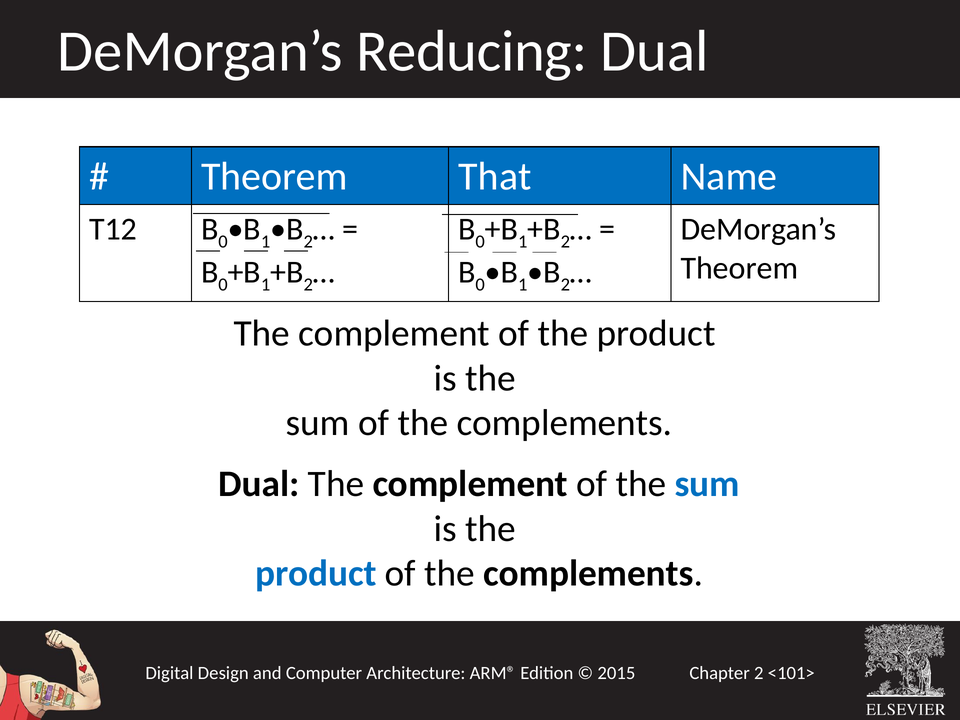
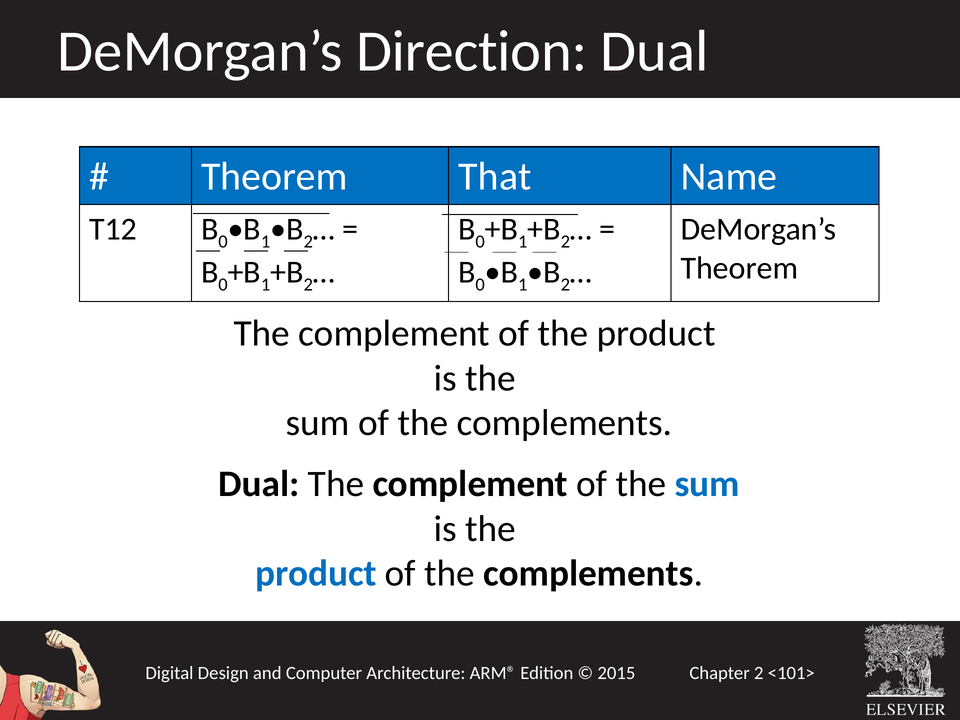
Reducing: Reducing -> Direction (472, 51)
